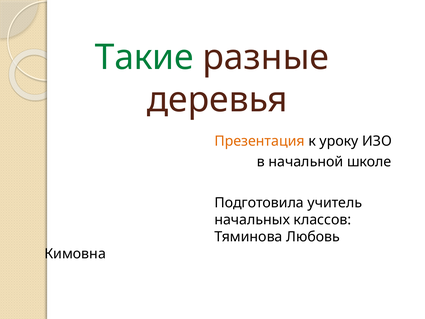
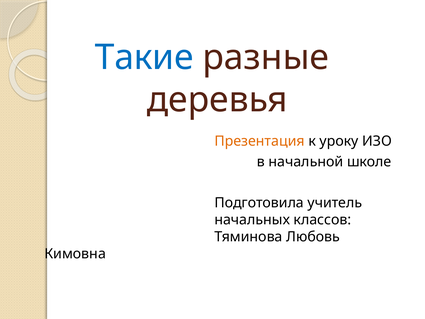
Такие colour: green -> blue (144, 57)
